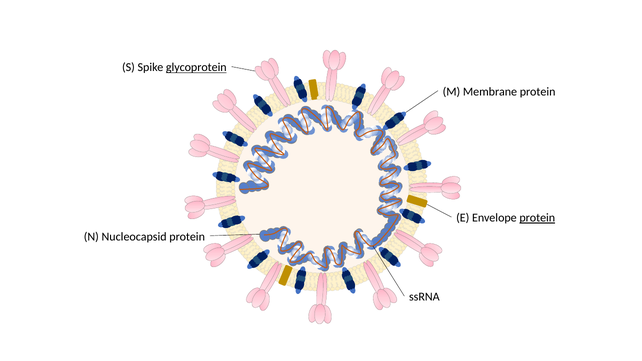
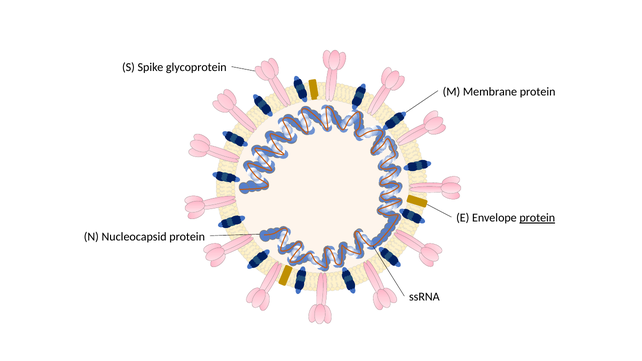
glycoprotein underline: present -> none (196, 67)
